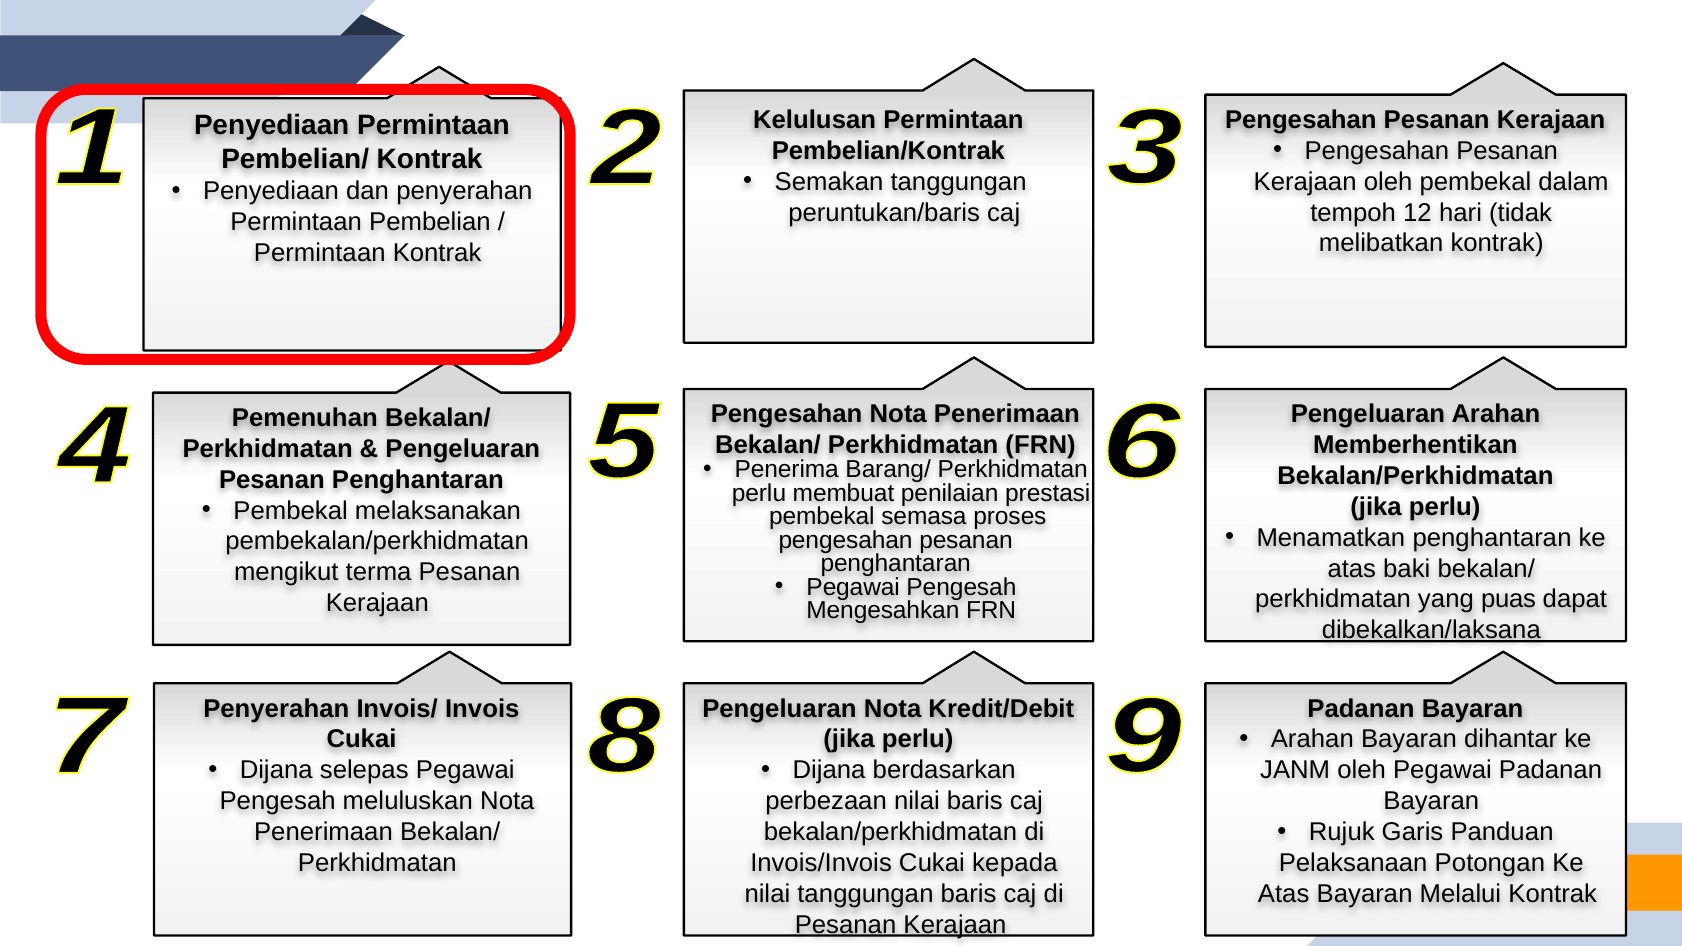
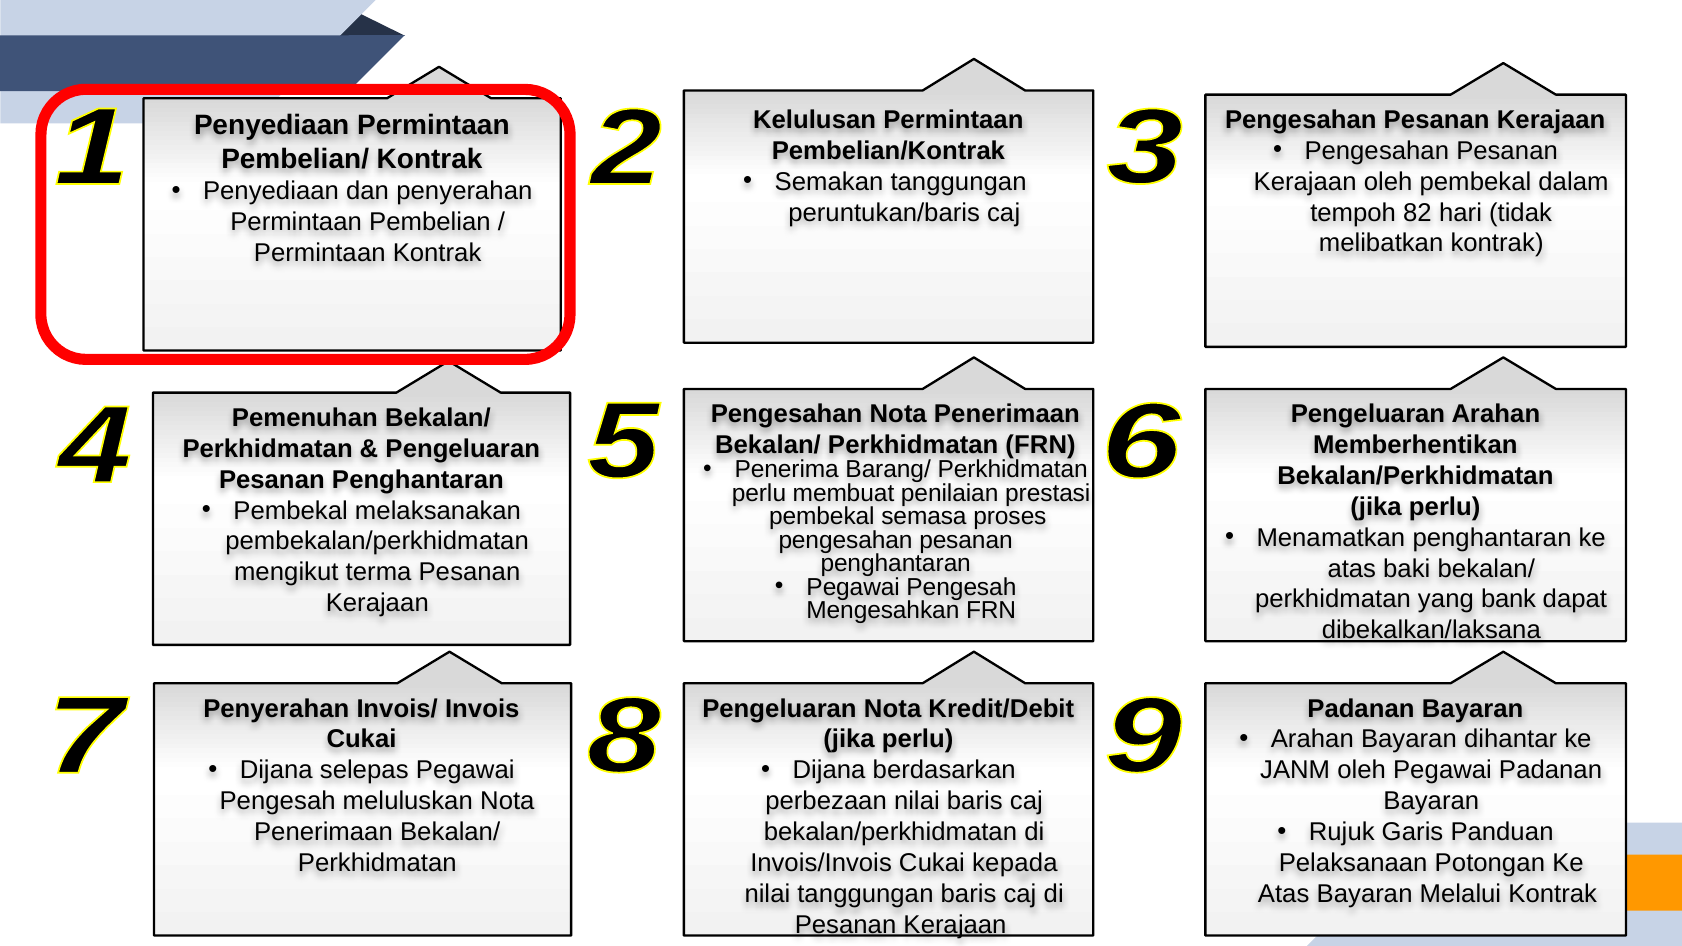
12: 12 -> 82 (1417, 213)
puas: puas -> bank (1509, 600)
